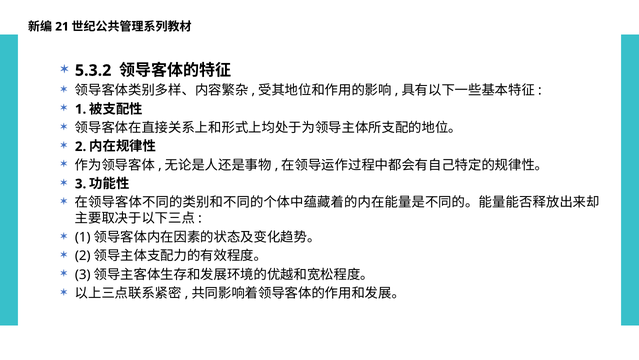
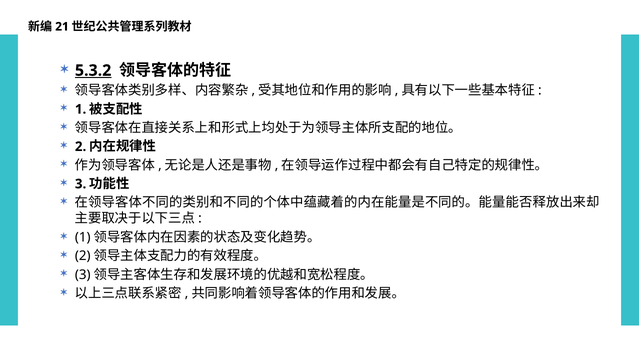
5.3.2 underline: none -> present (93, 70)
